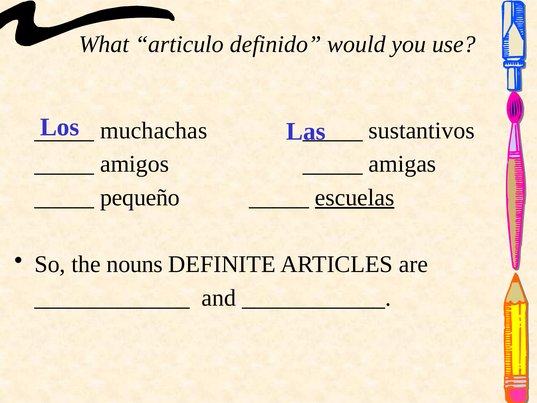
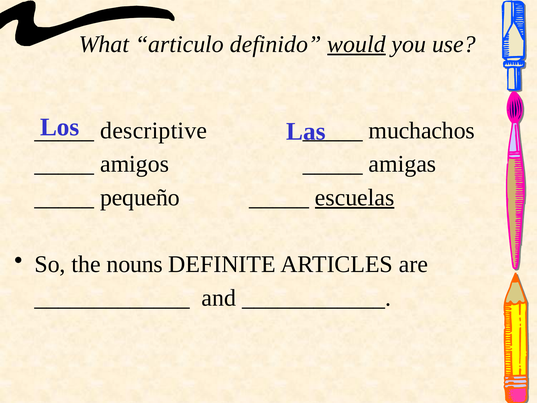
would underline: none -> present (356, 44)
muchachas: muchachas -> descriptive (154, 131)
sustantivos: sustantivos -> muchachos (422, 131)
